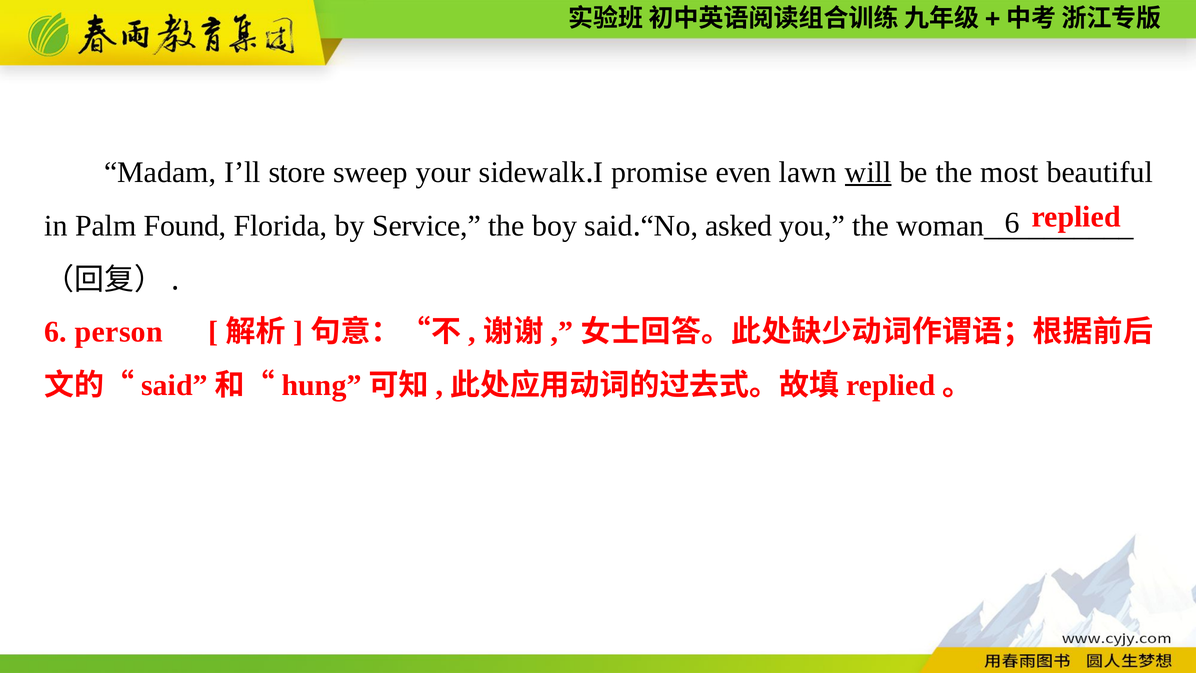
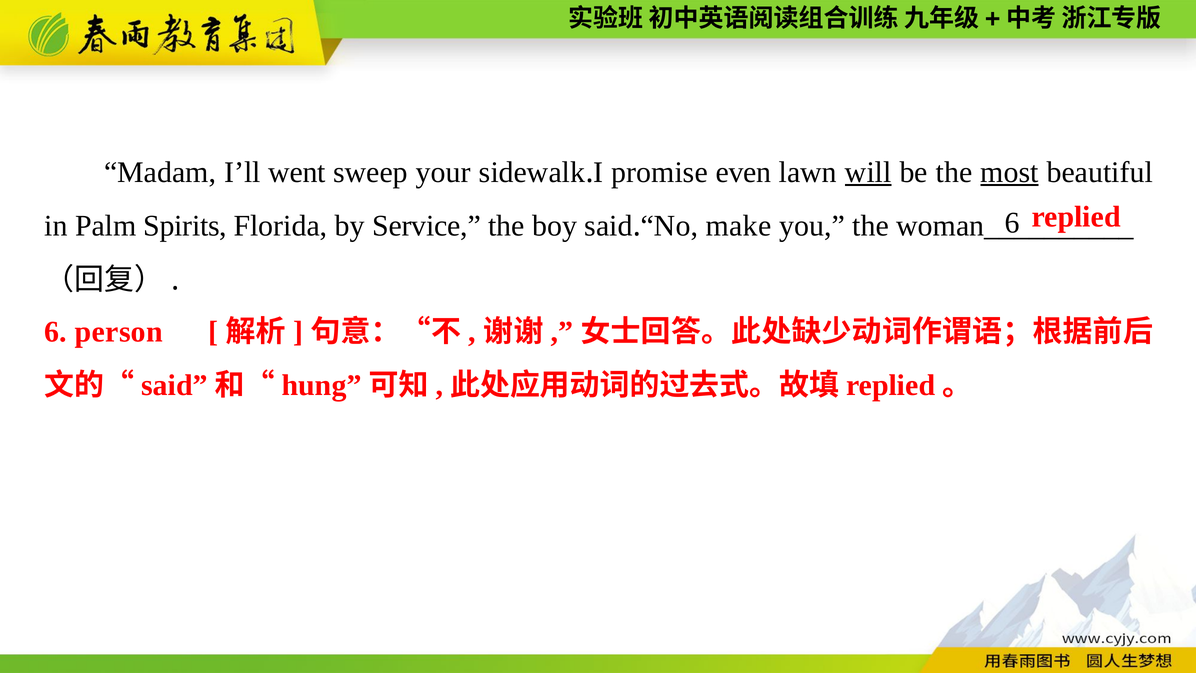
store: store -> went (297, 172)
most underline: none -> present (1009, 172)
Found: Found -> Spirits (185, 226)
asked: asked -> make (739, 226)
